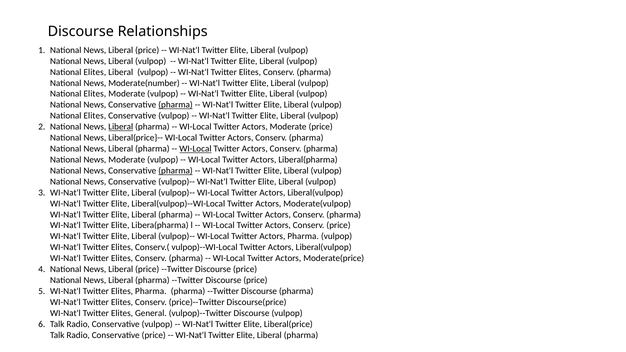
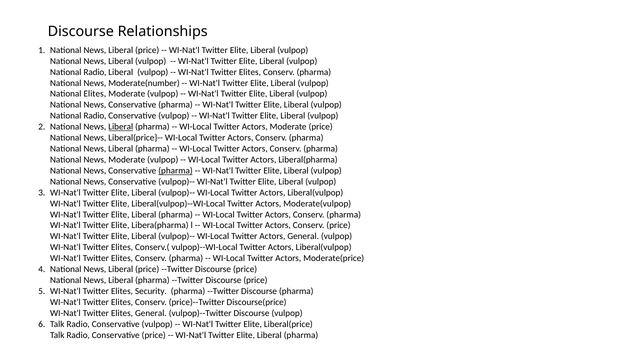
Elites: Elites -> Radio (95, 72)
pharma underline: present -> none (176, 105)
Elites: Elites -> Radio (95, 116)
WI-Local underline: present -> none (195, 149)
Actors Pharma: Pharma -> General (303, 236)
Elites Pharma: Pharma -> Security (151, 291)
